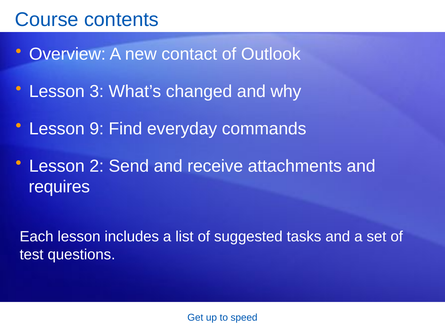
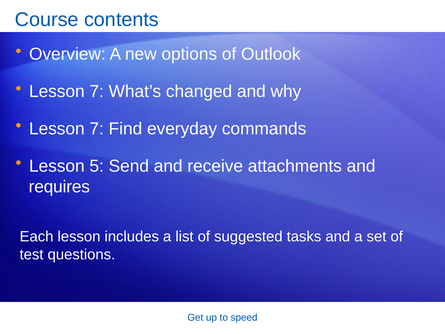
contact: contact -> options (189, 54)
3: 3 -> 7 (97, 91)
9: 9 -> 7 (97, 129)
2: 2 -> 5 (97, 166)
